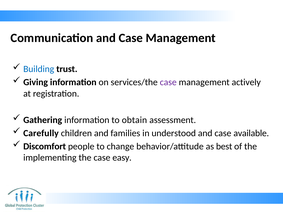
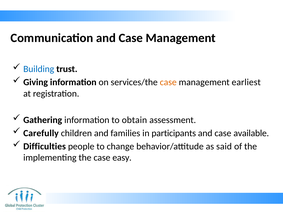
case colour: purple -> orange (168, 82)
actively: actively -> earliest (246, 82)
understood: understood -> participants (174, 133)
Discomfort: Discomfort -> Difficulties (45, 146)
best: best -> said (224, 146)
